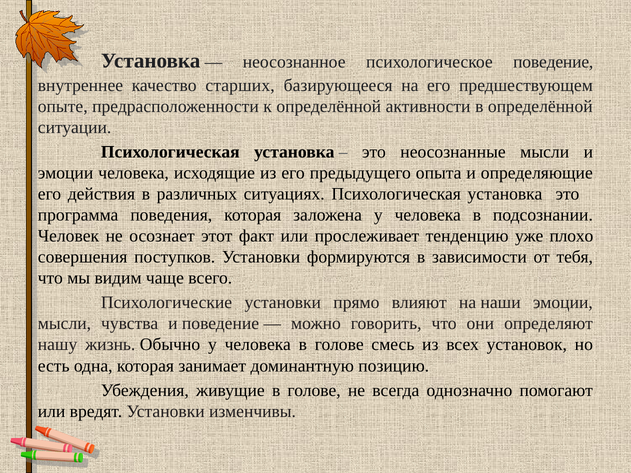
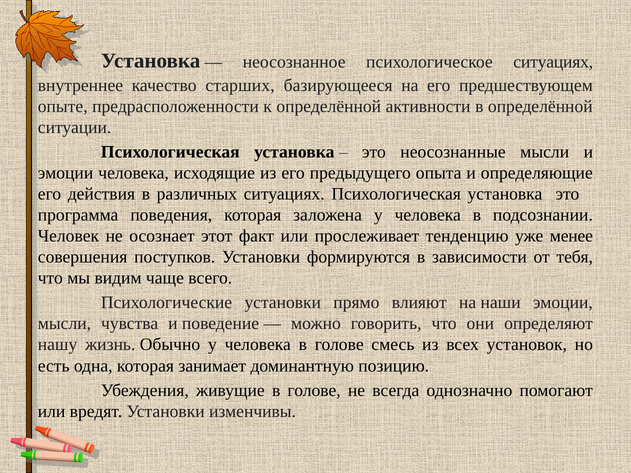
психологическое поведение: поведение -> ситуациях (553, 62)
плохо: плохо -> менее (571, 236)
